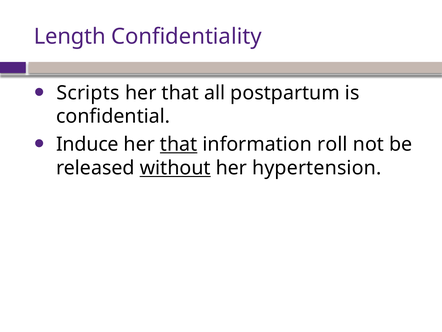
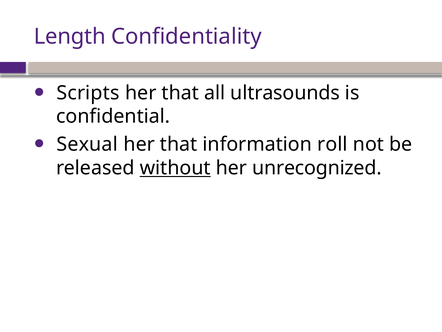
postpartum: postpartum -> ultrasounds (285, 93)
Induce: Induce -> Sexual (87, 144)
that underline: present -> none (179, 144)
hypertension: hypertension -> unrecognized (317, 168)
